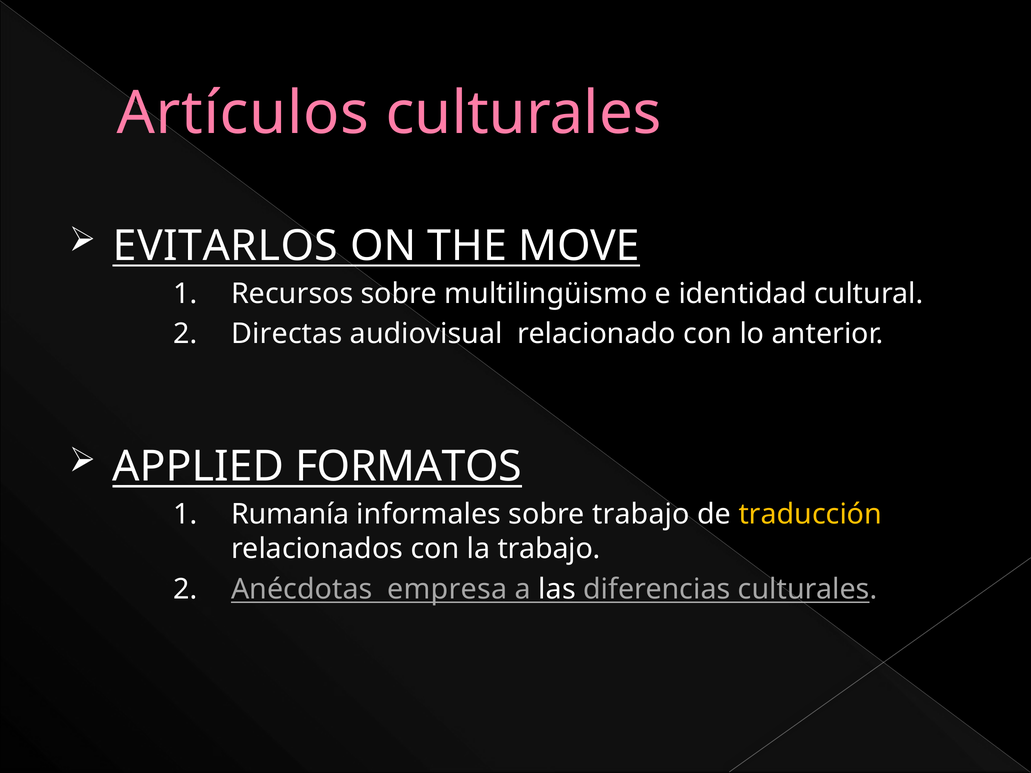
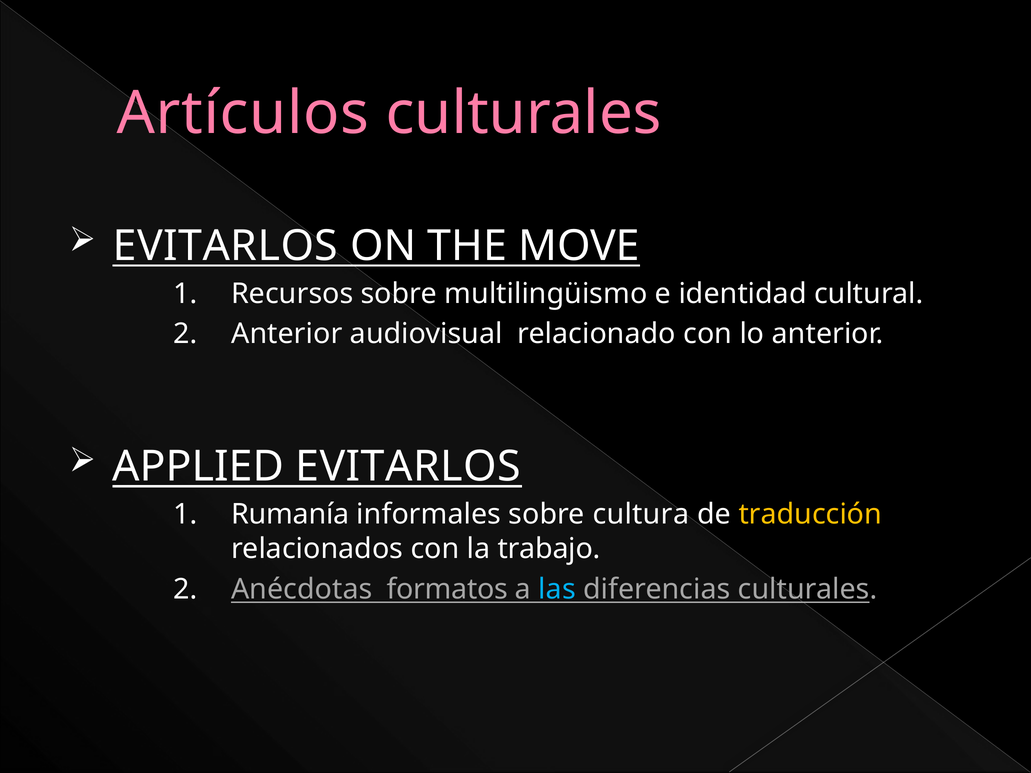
Directas: Directas -> Anterior (287, 334)
APPLIED FORMATOS: FORMATOS -> EVITARLOS (408, 467)
sobre trabajo: trabajo -> cultura (641, 515)
empresa: empresa -> formatos (447, 589)
las colour: white -> light blue (557, 589)
